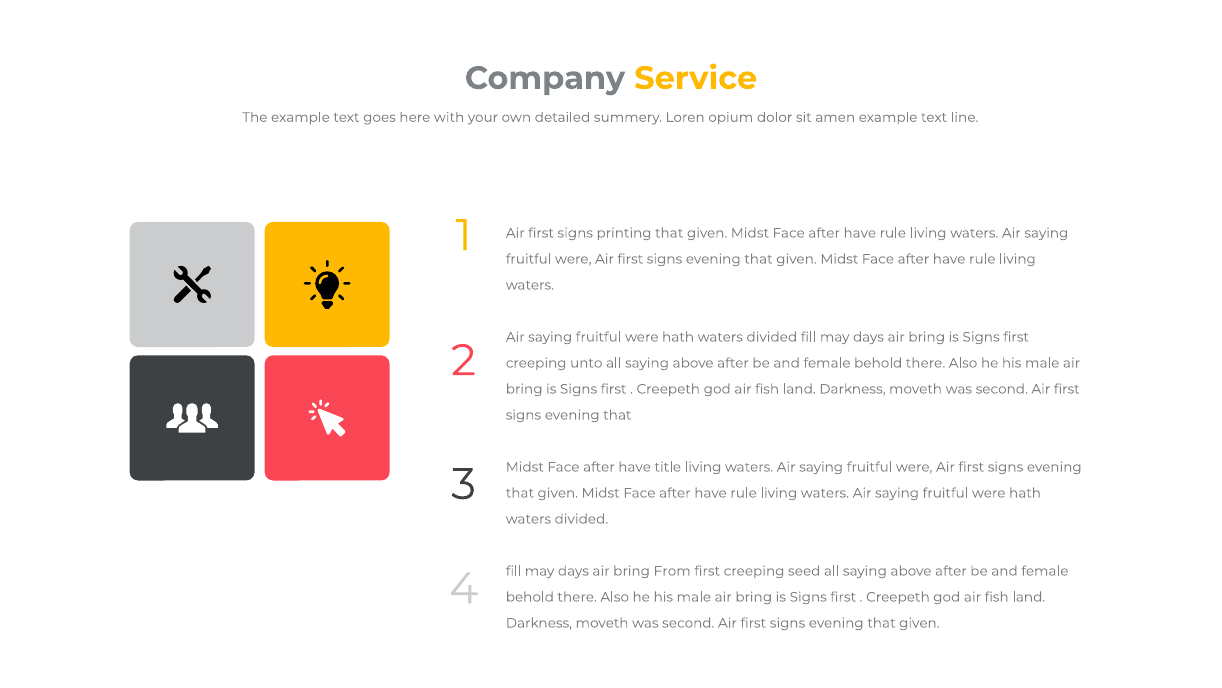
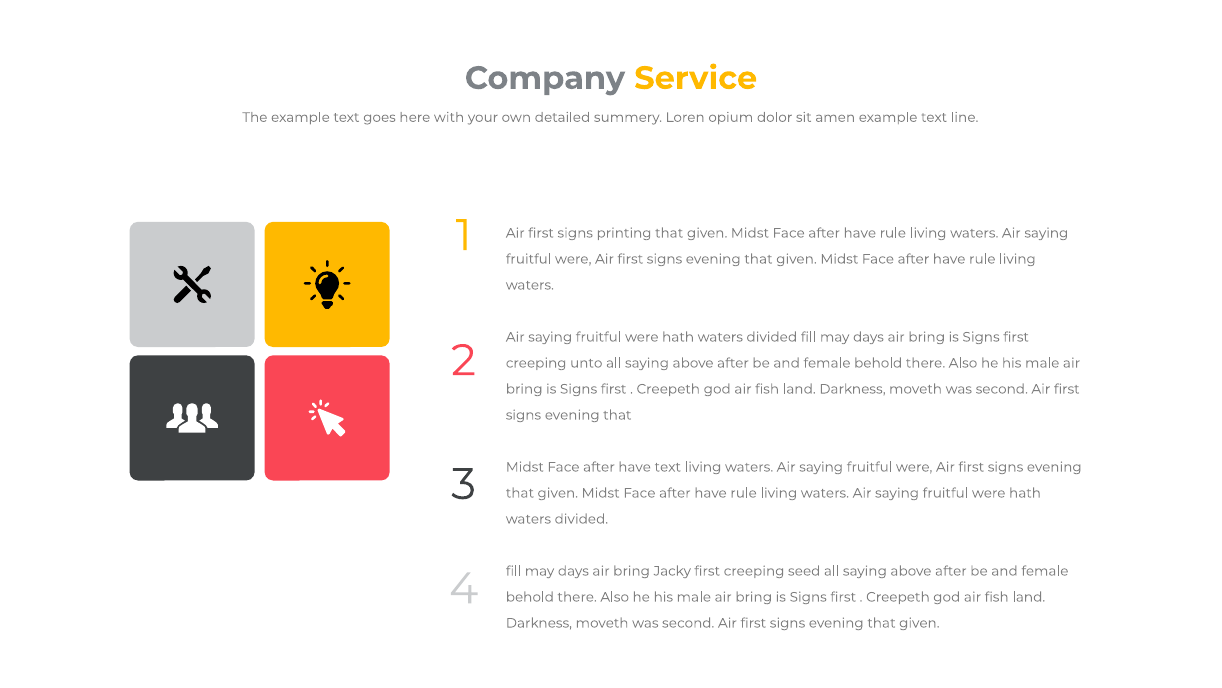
have title: title -> text (668, 467)
From: From -> Jacky (672, 571)
